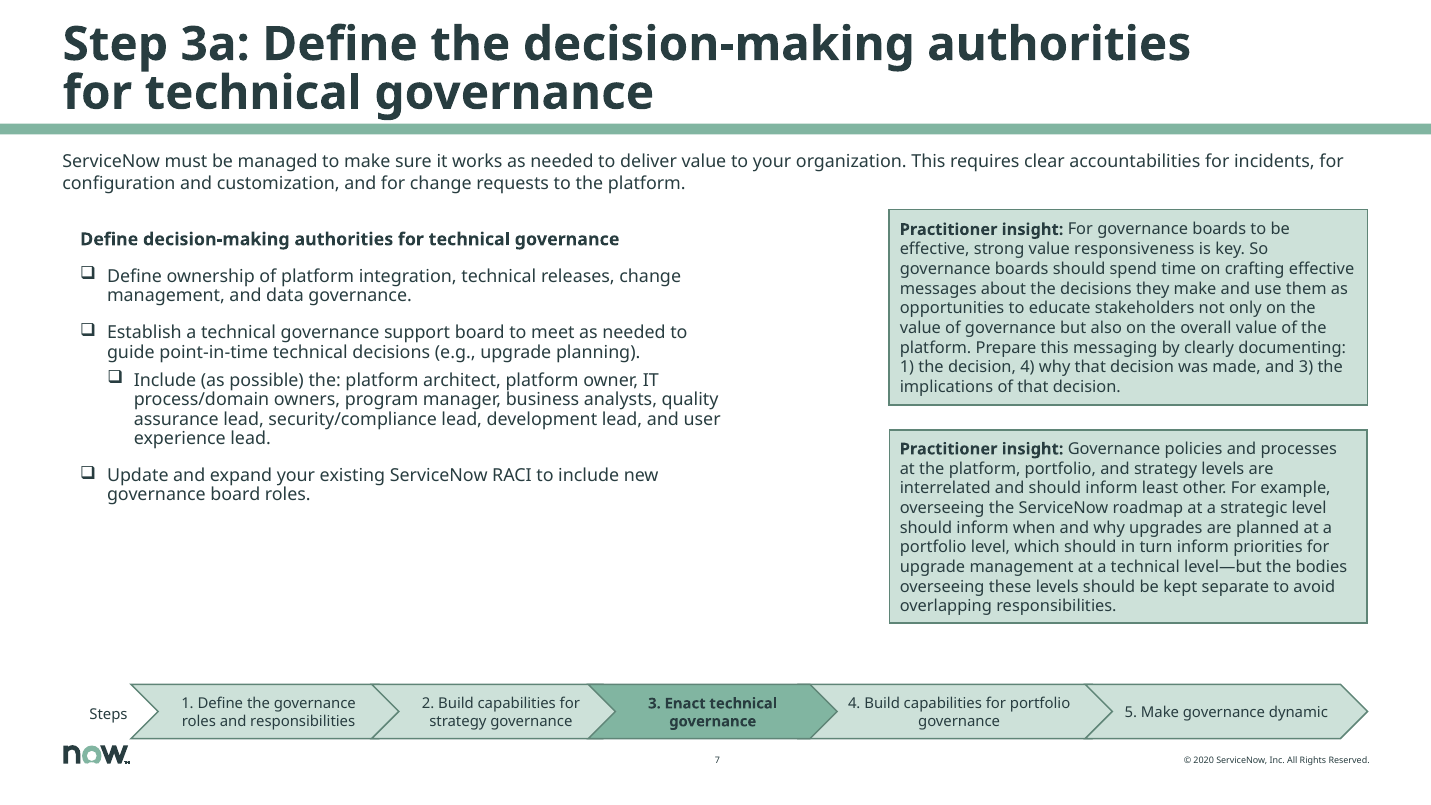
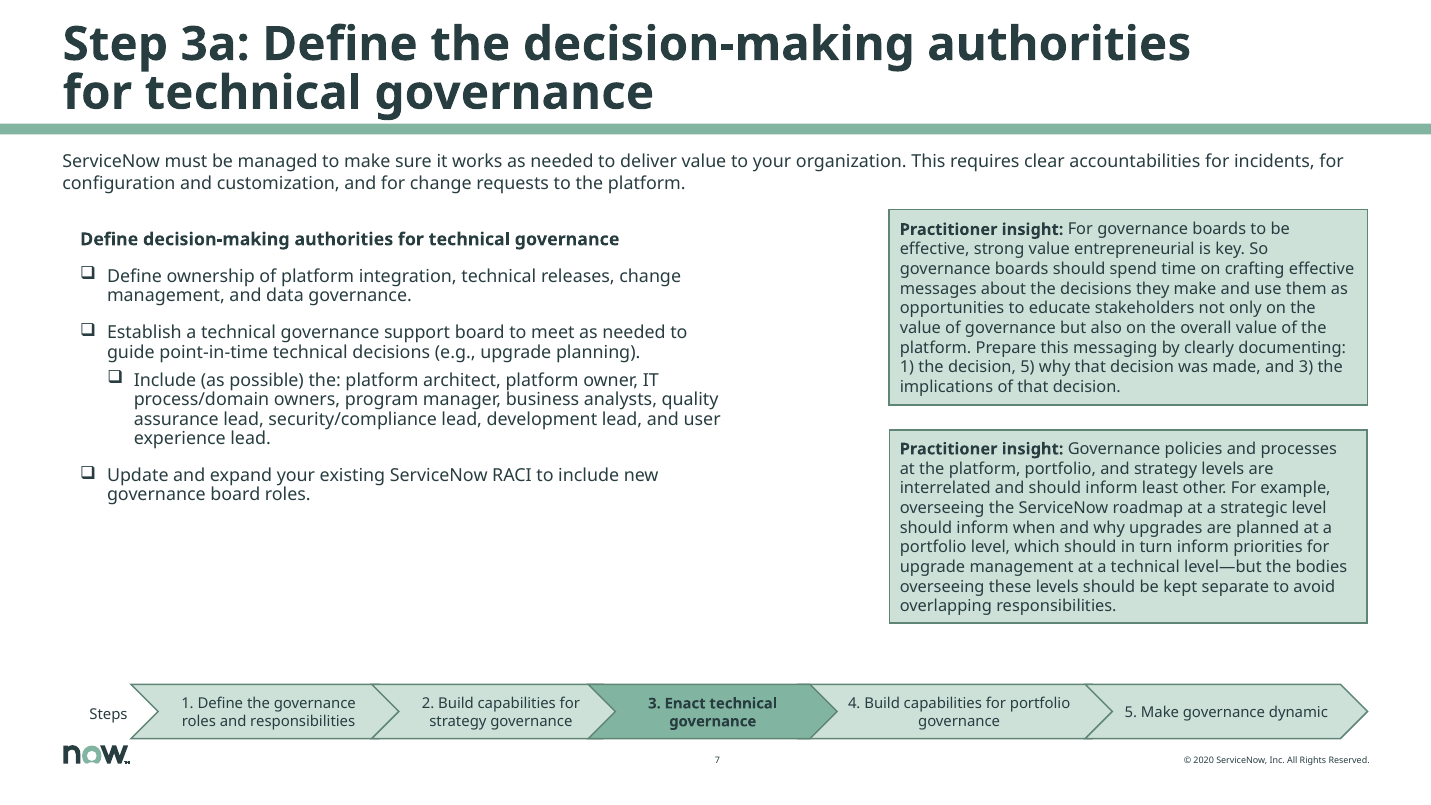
responsiveness: responsiveness -> entrepreneurial (1134, 249)
decision 4: 4 -> 5 (1028, 367)
